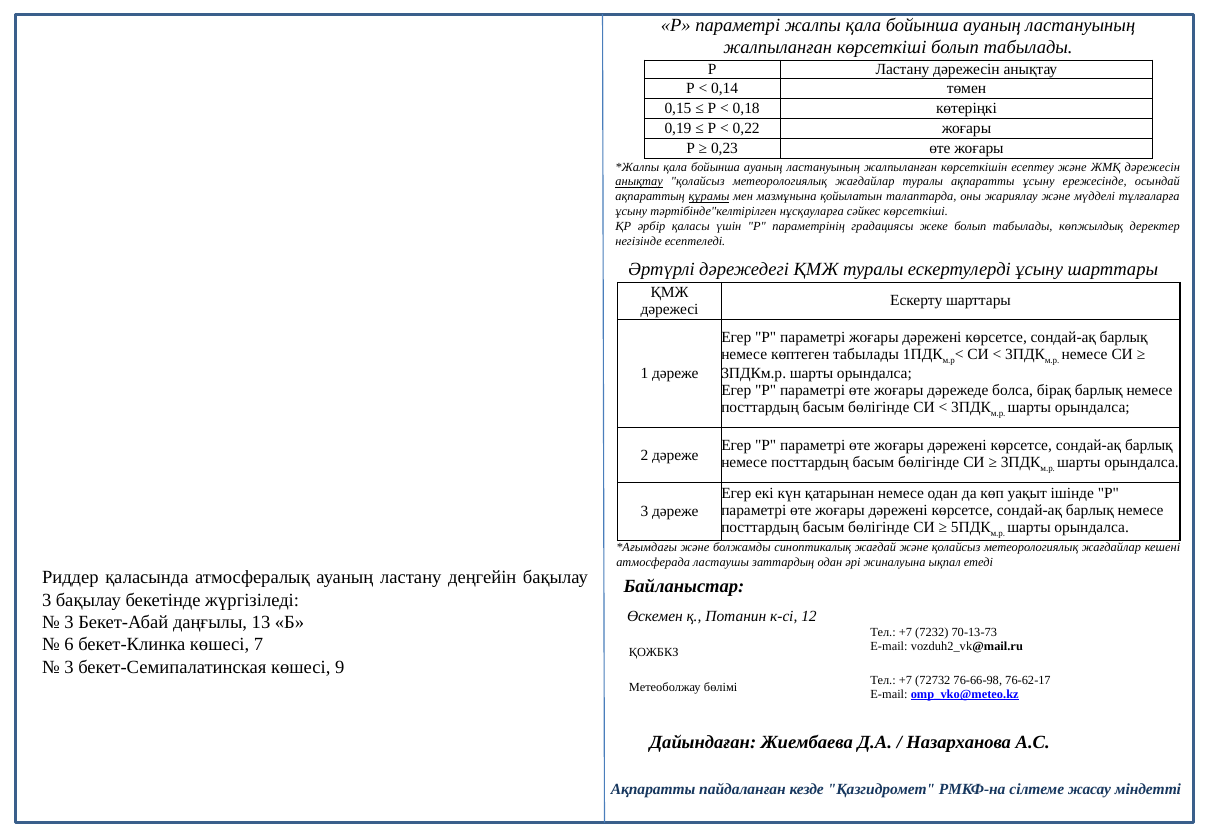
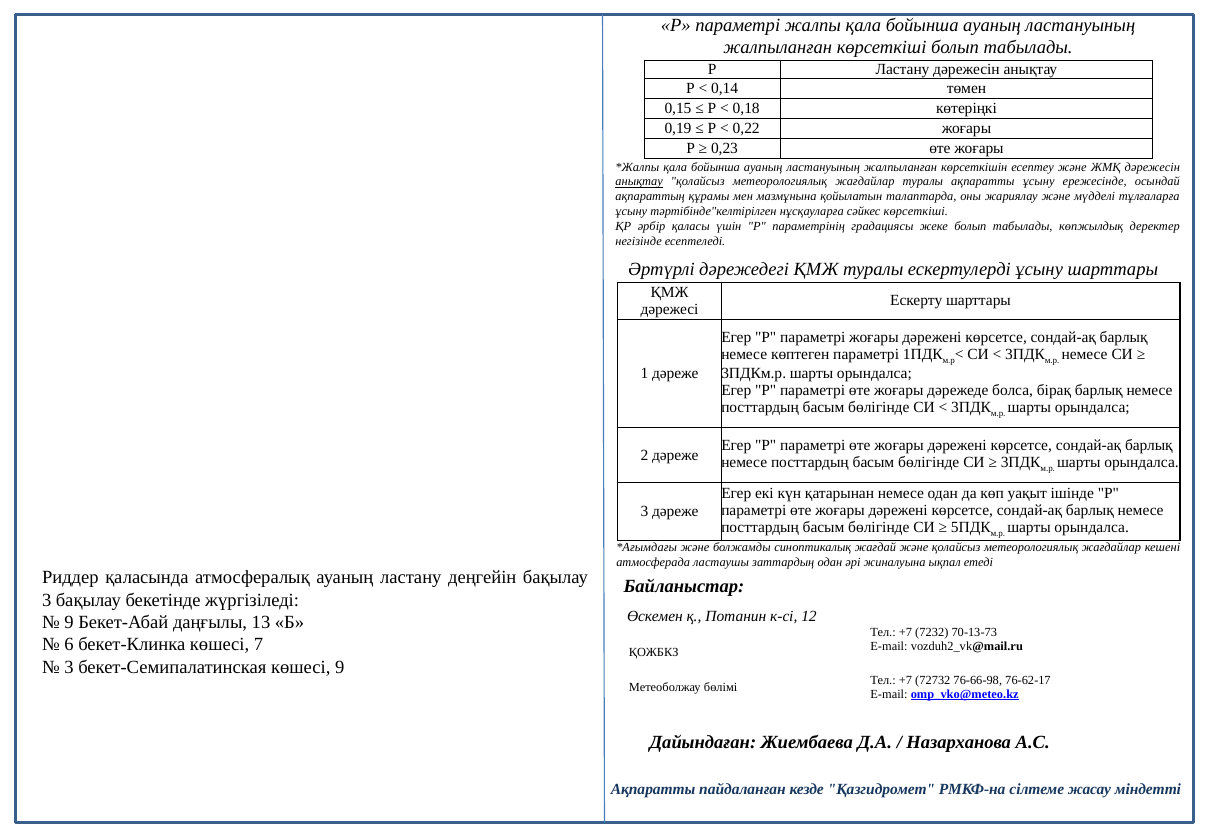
құрамы underline: present -> none (709, 197)
көптеген табылады: табылады -> параметрі (866, 354)
3: 3 -> 9 (69, 622)
